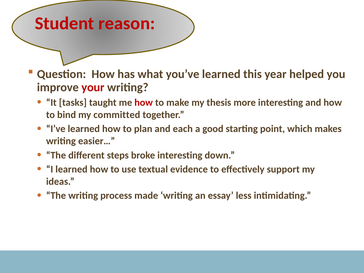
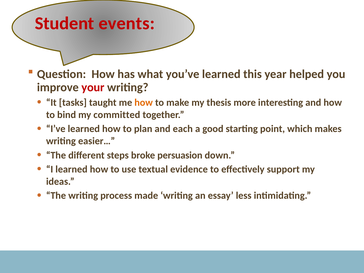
reason: reason -> events (127, 23)
how colour: red -> orange (144, 103)
broke interesting: interesting -> persuasion (180, 155)
